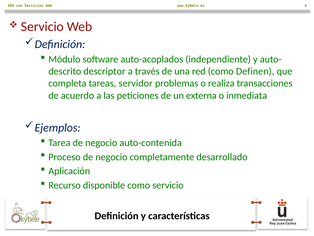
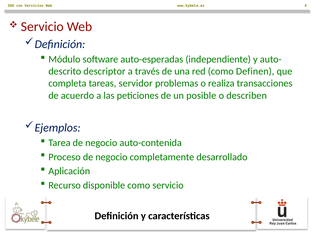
auto-acoplados: auto-acoplados -> auto-esperadas (152, 59)
externa: externa -> posible (201, 95)
inmediata: inmediata -> describen (247, 95)
